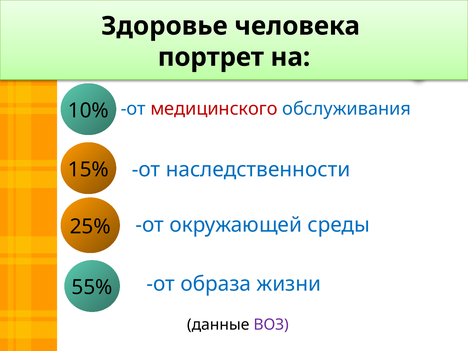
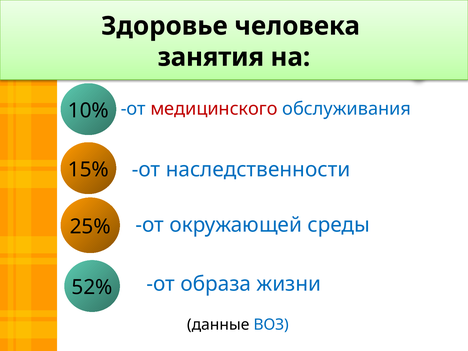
портрет: портрет -> занятия (211, 57)
55%: 55% -> 52% (92, 287)
ВОЗ colour: purple -> blue (271, 325)
